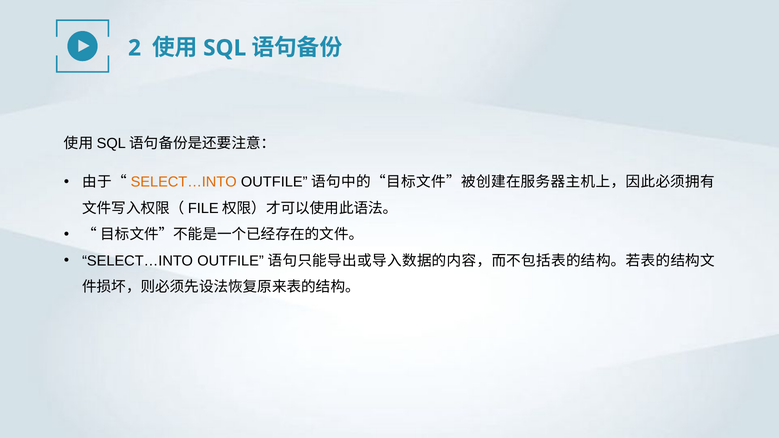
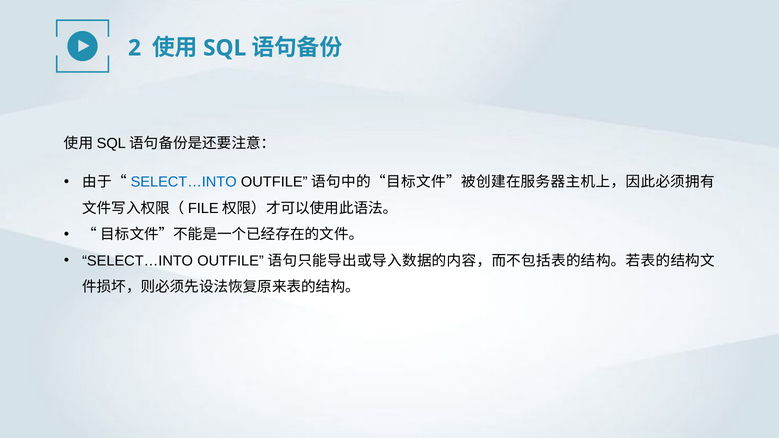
SELECT…INTO colour: orange -> blue (184, 182)
